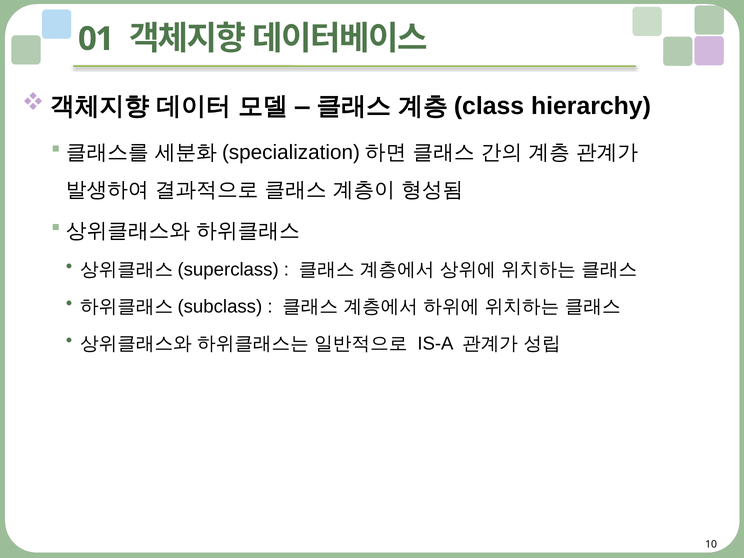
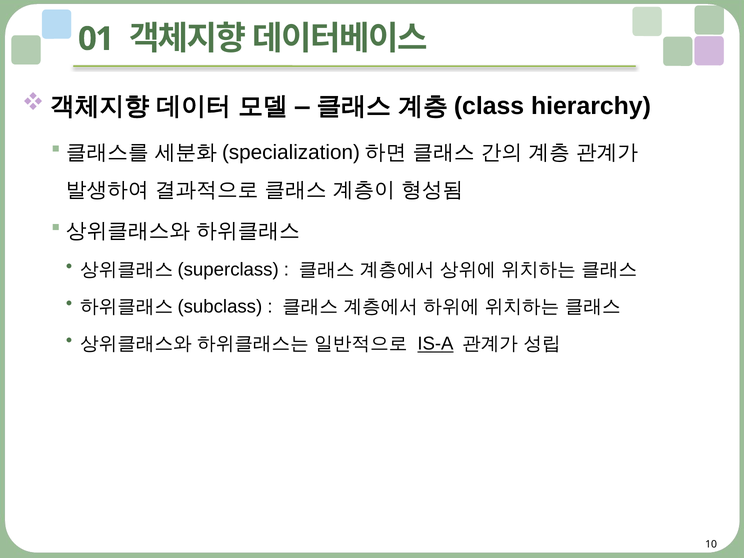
IS-A underline: none -> present (435, 344)
